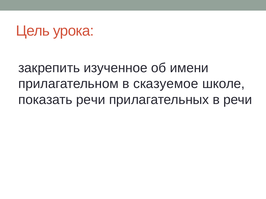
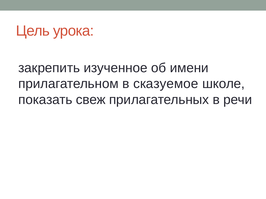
показать речи: речи -> свеж (91, 100)
